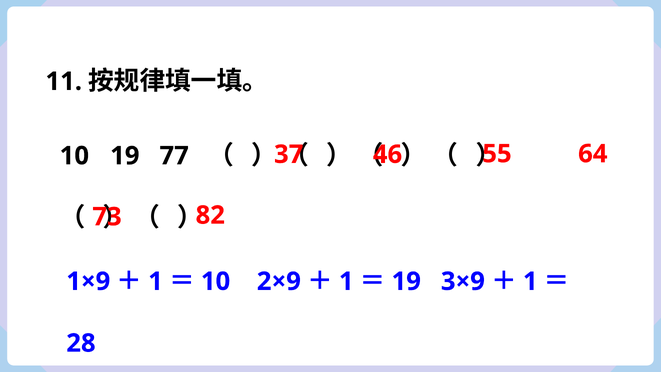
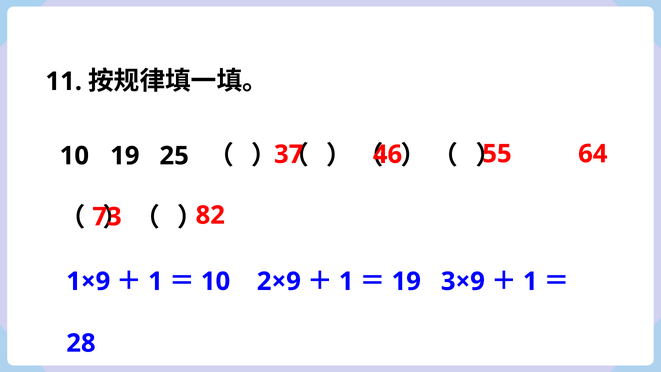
77: 77 -> 25 (174, 156)
